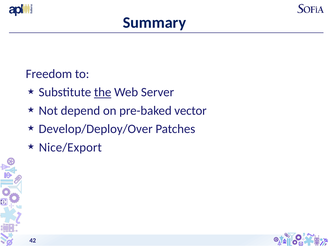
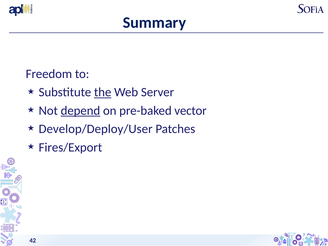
depend underline: none -> present (80, 111)
Develop/Deploy/Over: Develop/Deploy/Over -> Develop/Deploy/User (96, 129)
Nice/Export: Nice/Export -> Fires/Export (70, 147)
